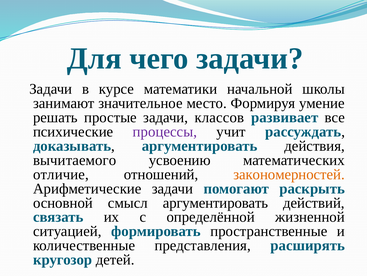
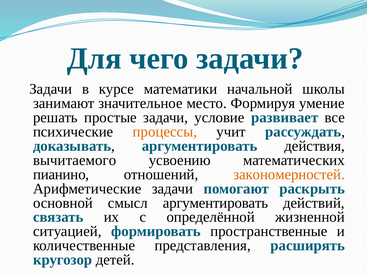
классов: классов -> условие (219, 117)
процессы colour: purple -> orange (165, 131)
отличие: отличие -> пианино (61, 174)
